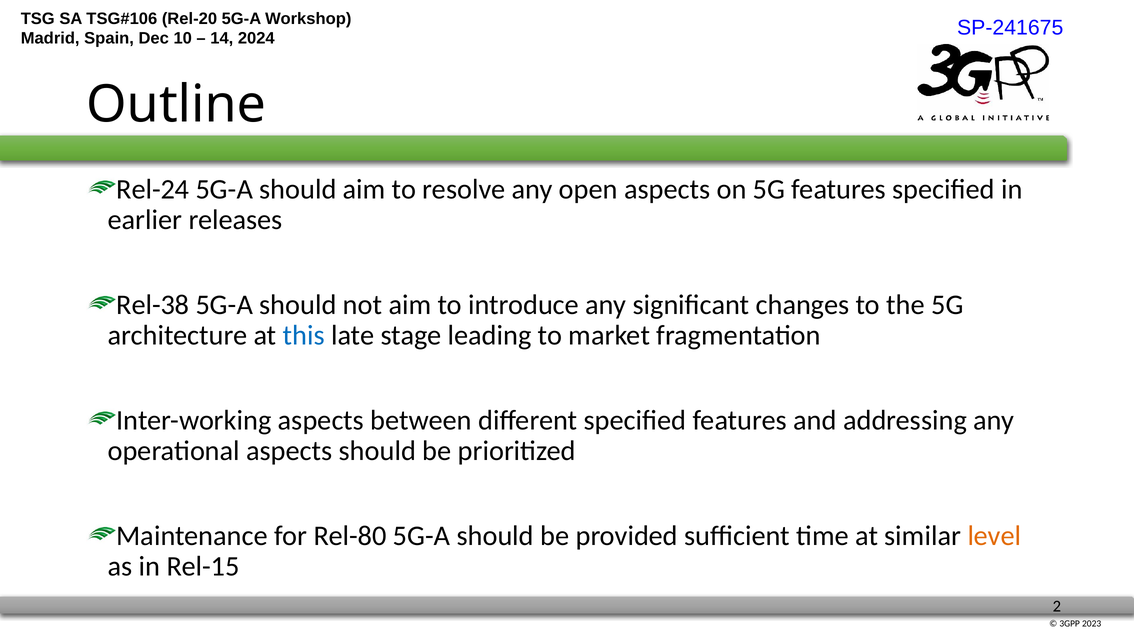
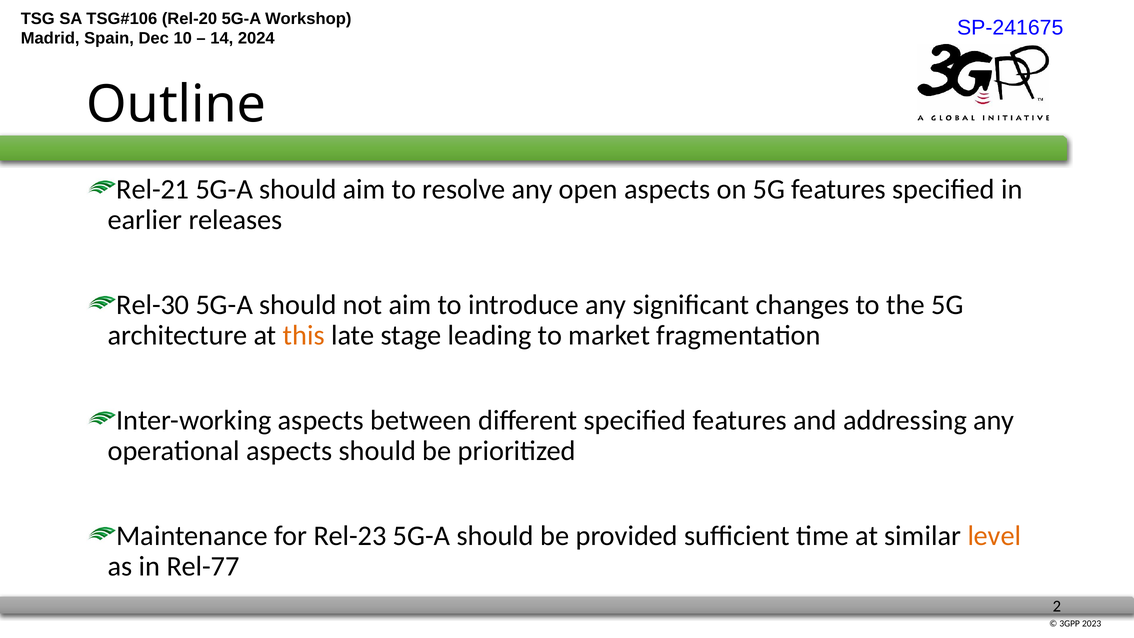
Rel-24: Rel-24 -> Rel-21 (153, 189)
Rel-38: Rel-38 -> Rel-30 (153, 305)
this colour: blue -> orange (304, 335)
Rel-80: Rel-80 -> Rel-23 (350, 536)
Rel-15: Rel-15 -> Rel-77 (203, 566)
